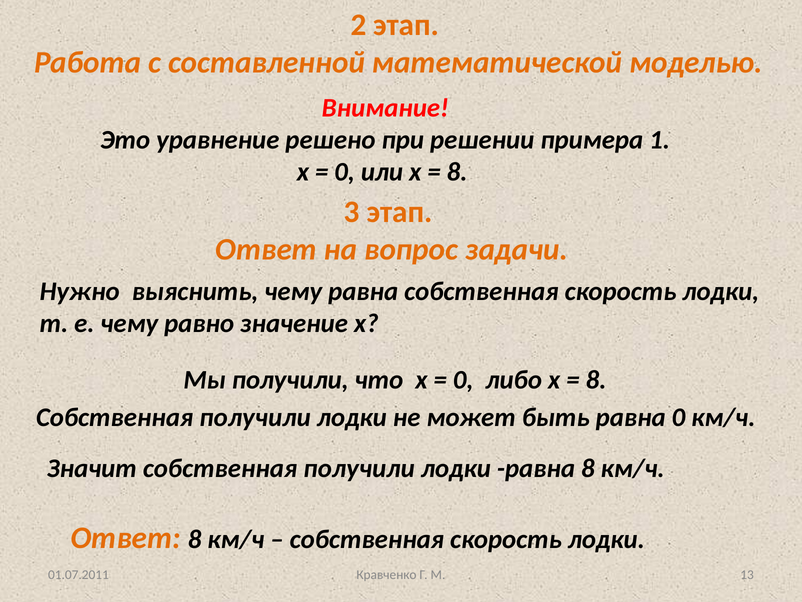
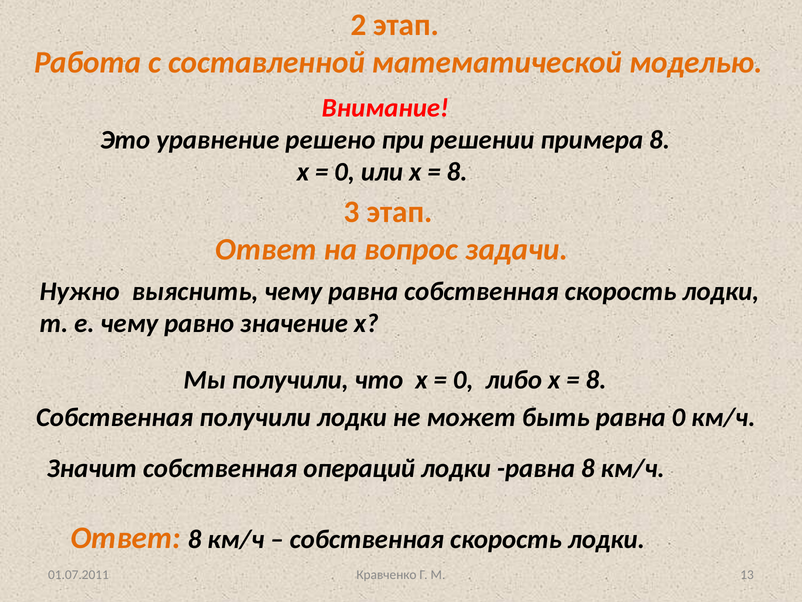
примера 1: 1 -> 8 (660, 140)
Значит собственная получили: получили -> операций (359, 468)
